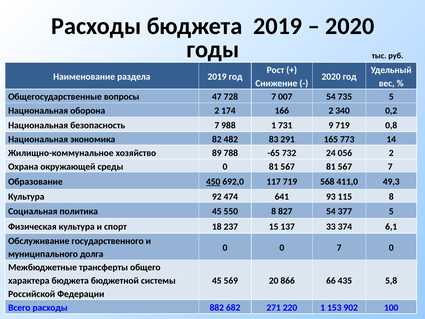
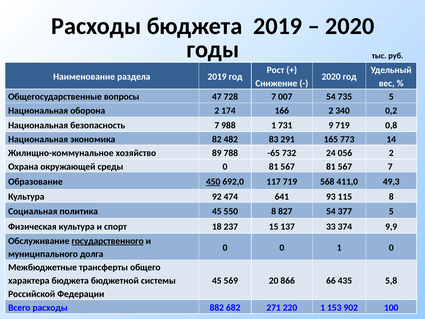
6,1: 6,1 -> 9,9 (391, 227)
государственного underline: none -> present (108, 241)
0 7: 7 -> 1 (339, 247)
